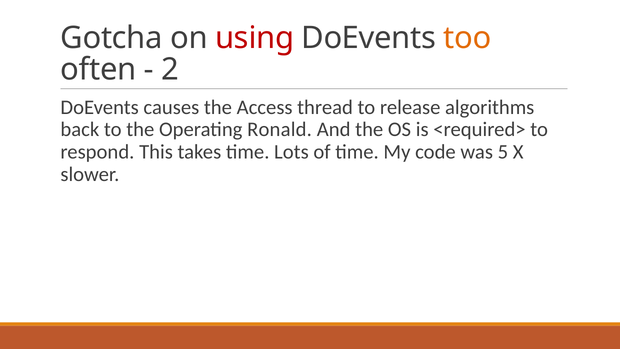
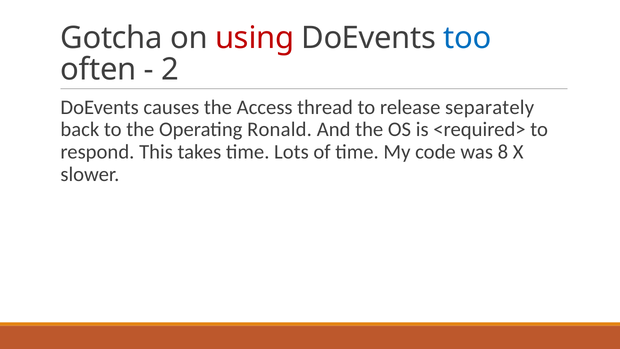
too colour: orange -> blue (467, 38)
algorithms: algorithms -> separately (490, 107)
5: 5 -> 8 (503, 152)
